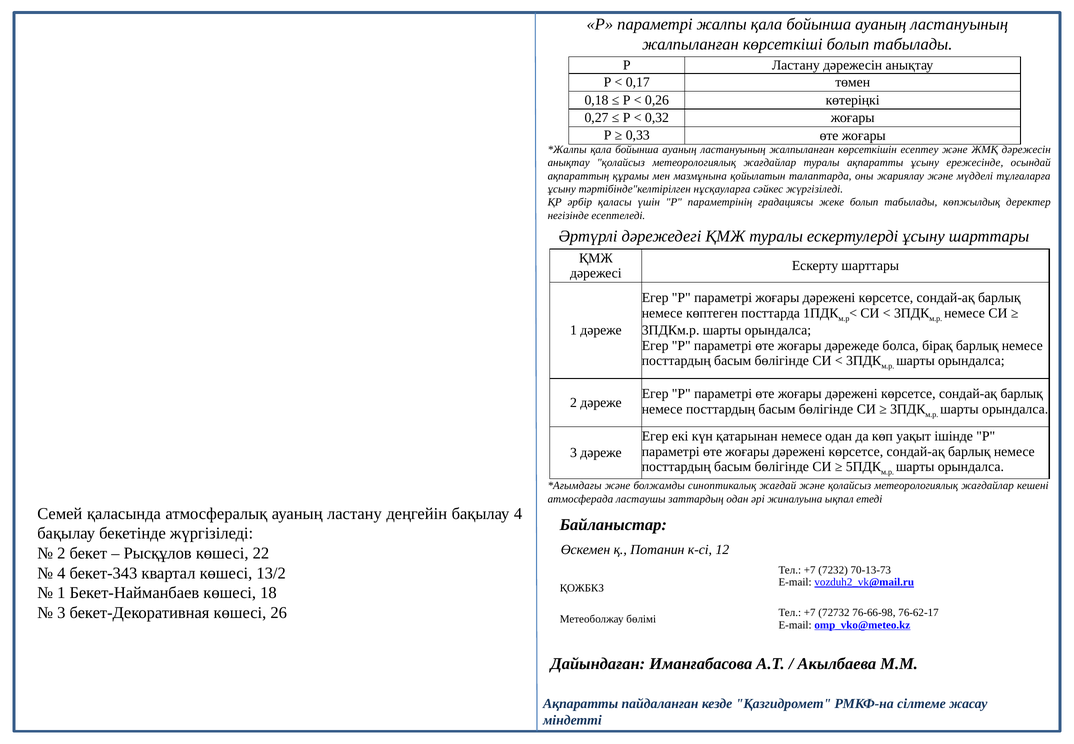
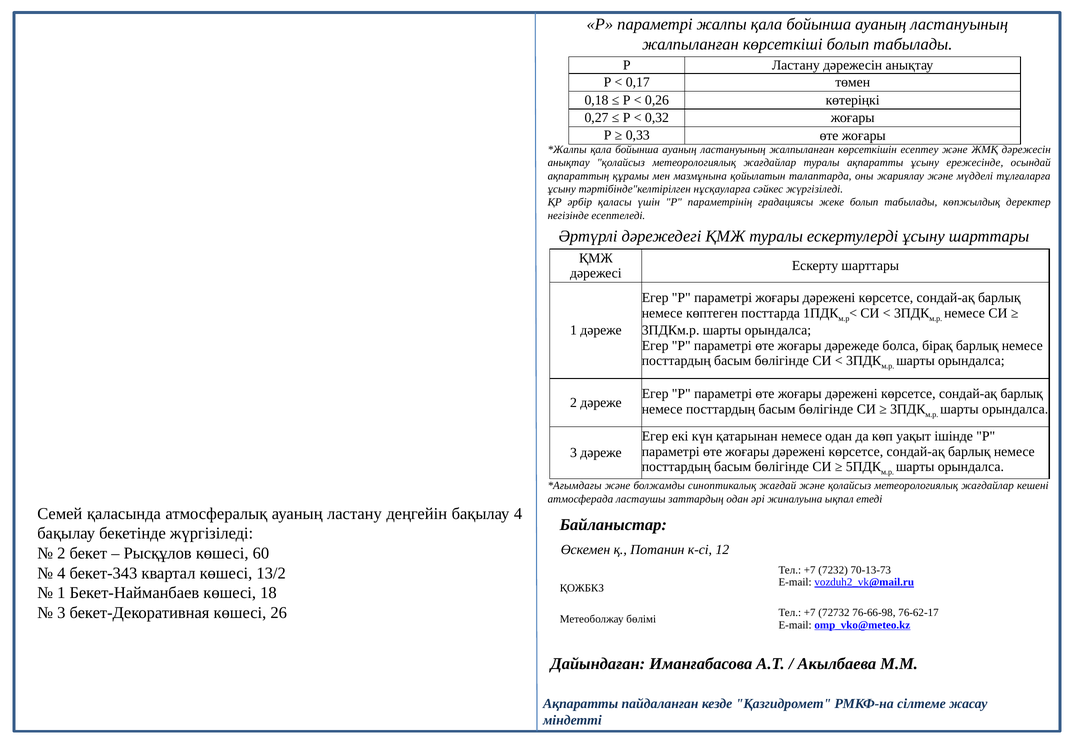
22: 22 -> 60 (261, 553)
